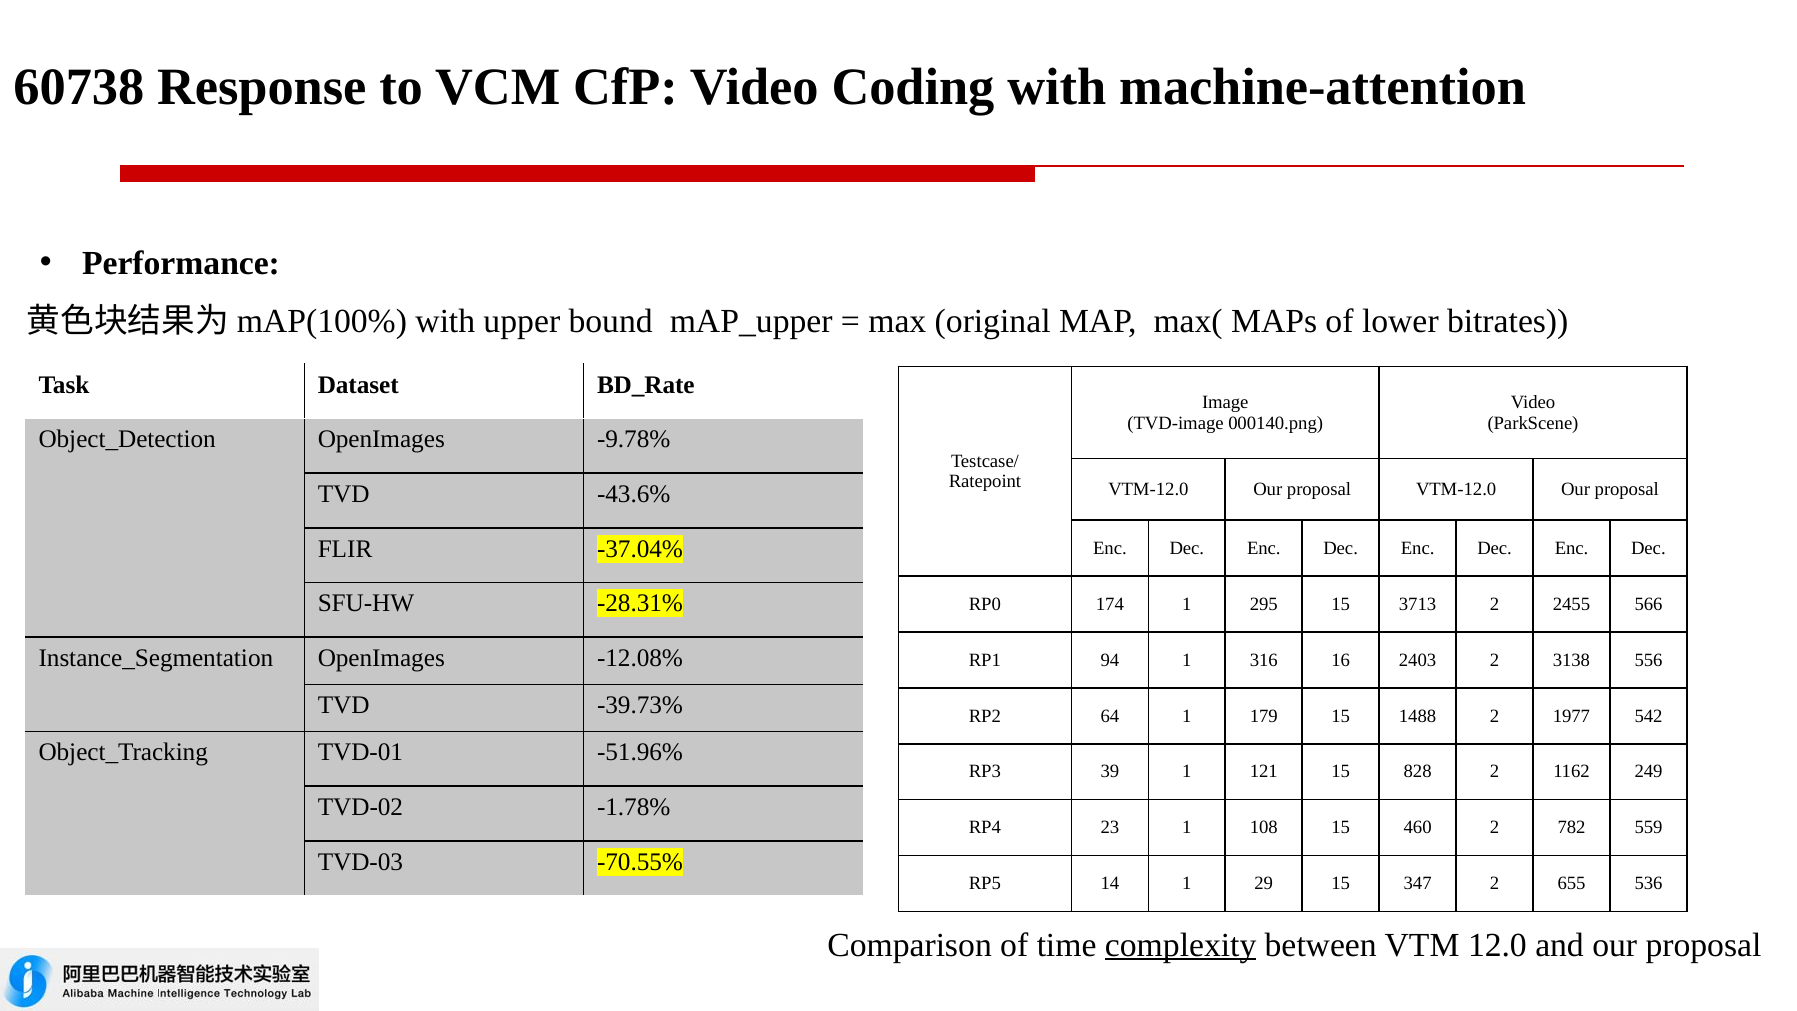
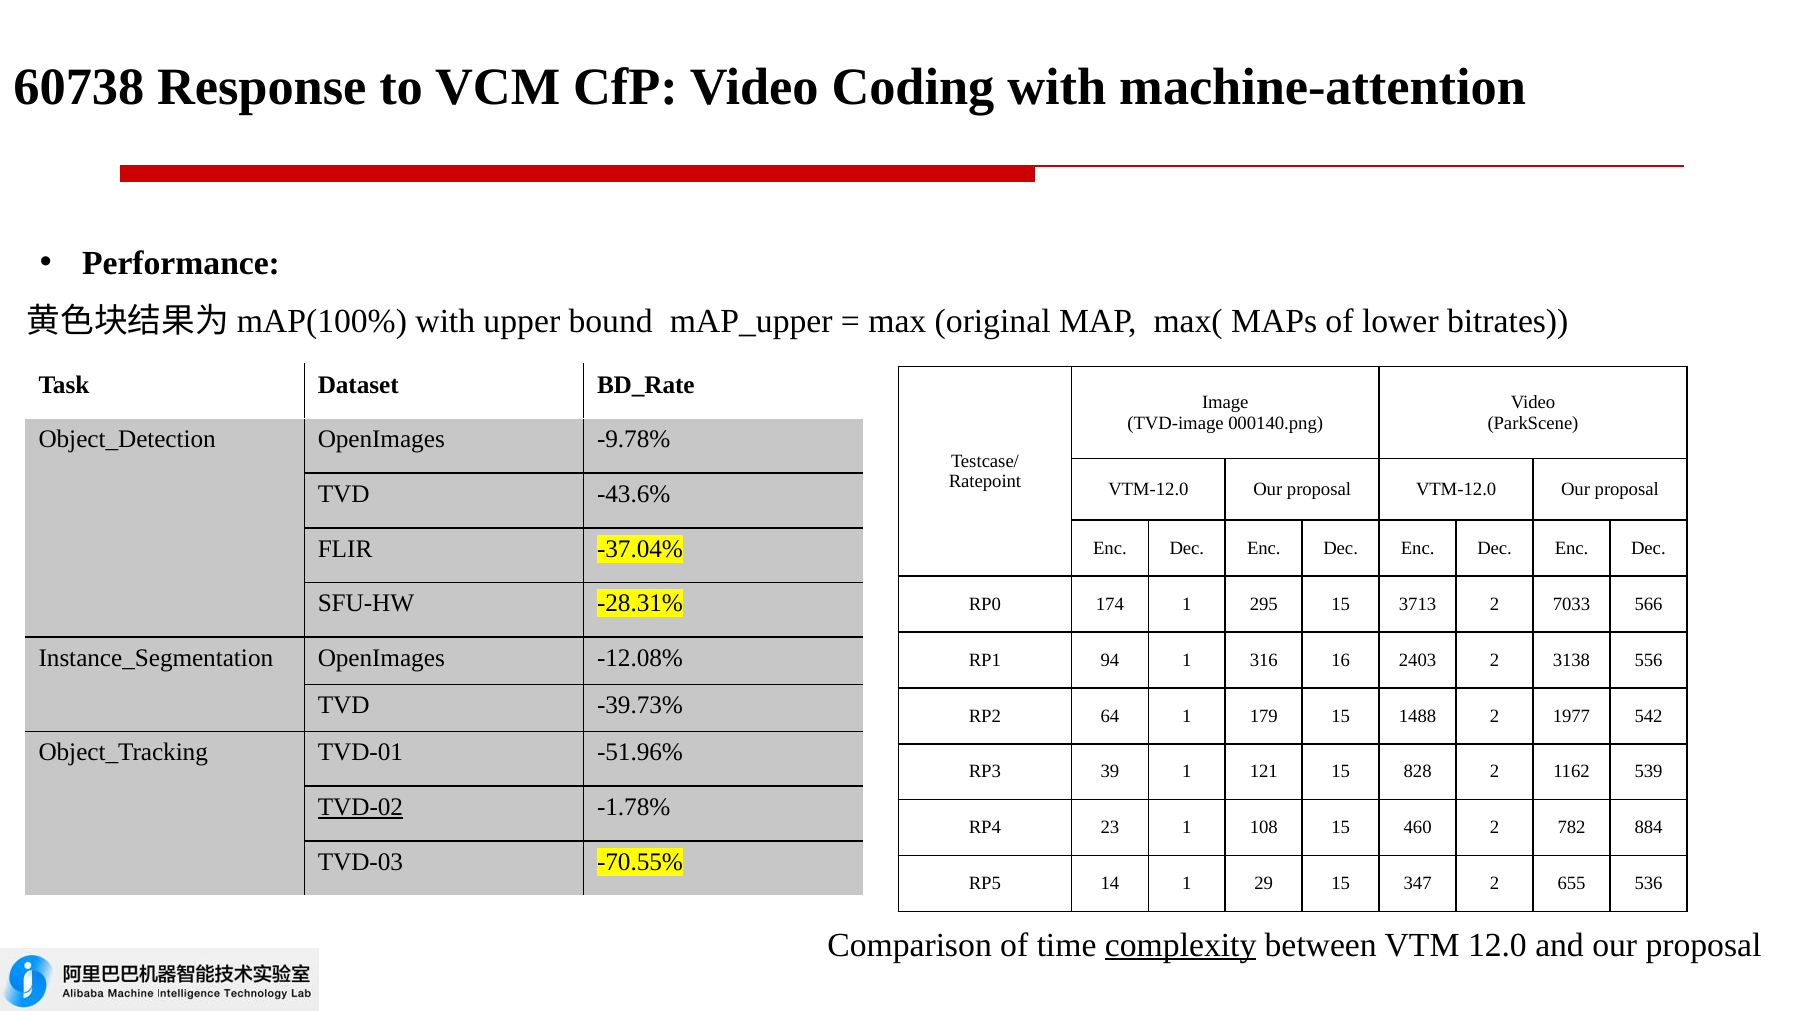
2455: 2455 -> 7033 (1572, 604)
249: 249 -> 539 (1649, 772)
TVD-02 underline: none -> present (360, 807)
559: 559 -> 884 (1649, 828)
